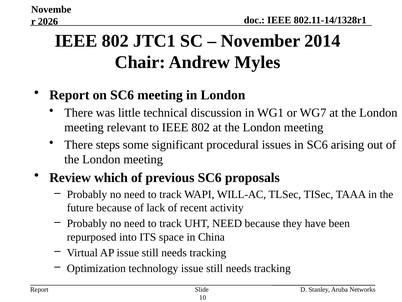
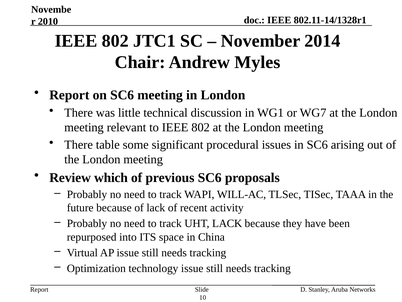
2026: 2026 -> 2010 (48, 21)
steps: steps -> table (108, 144)
UHT NEED: NEED -> LACK (227, 223)
